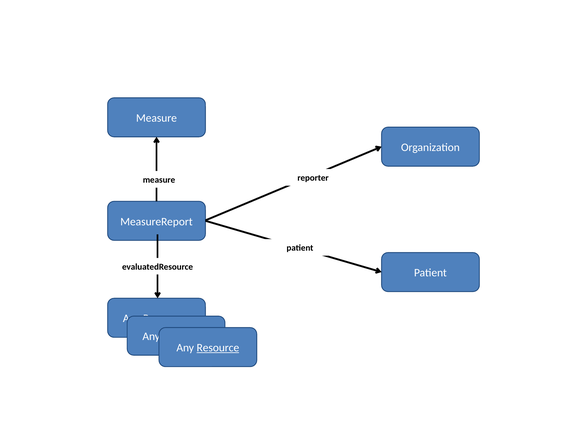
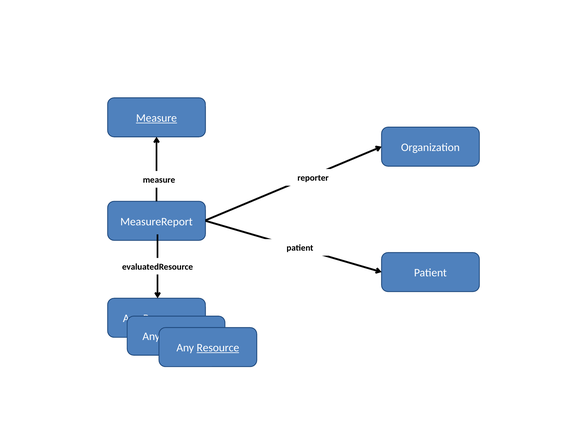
Measure underline: none -> present (156, 118)
